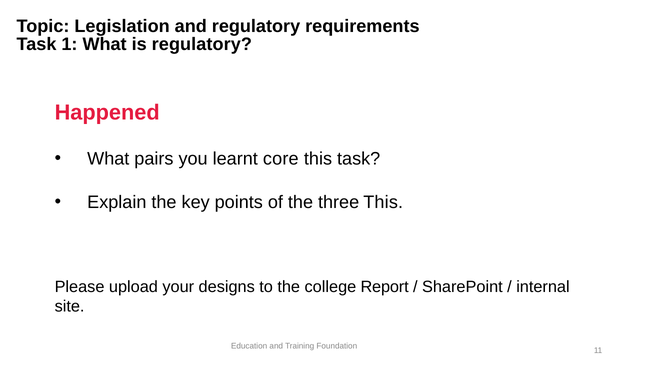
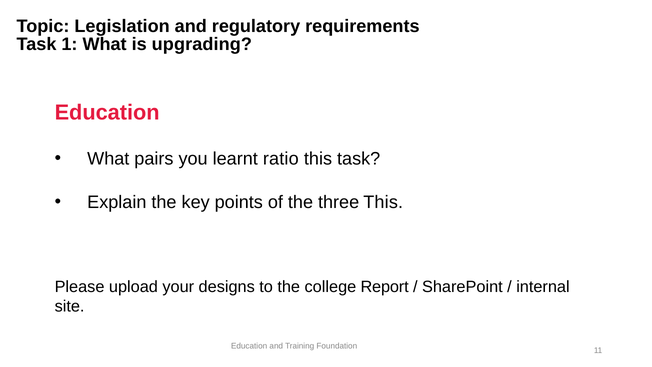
is regulatory: regulatory -> upgrading (202, 44)
Happened: Happened -> Education (107, 113)
core: core -> ratio (281, 159)
